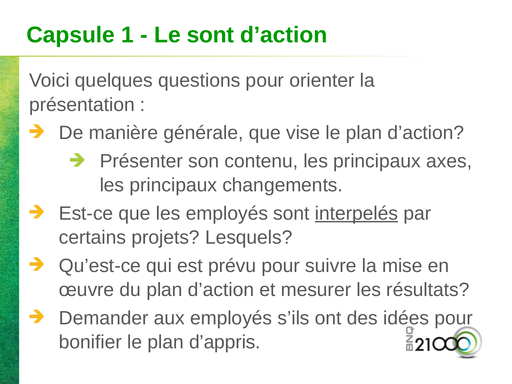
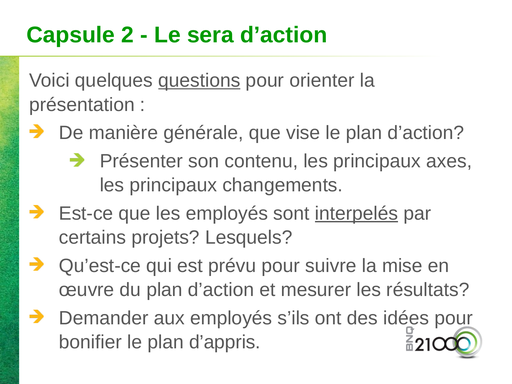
1: 1 -> 2 (128, 35)
Le sont: sont -> sera (210, 35)
questions underline: none -> present (199, 81)
